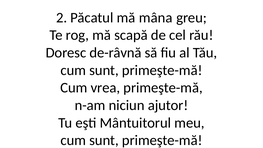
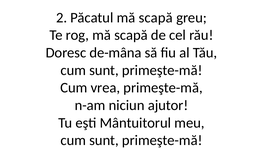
Păcatul mă mâna: mâna -> scapă (156, 18)
de-râvnă: de-râvnă -> de-mâna (116, 53)
